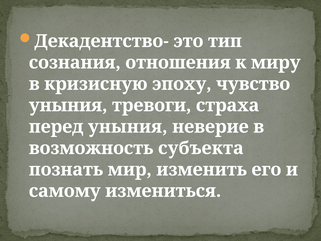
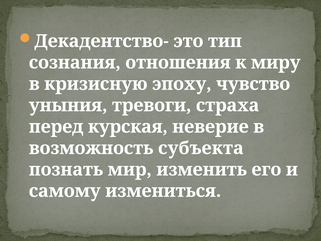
перед уныния: уныния -> курская (128, 127)
